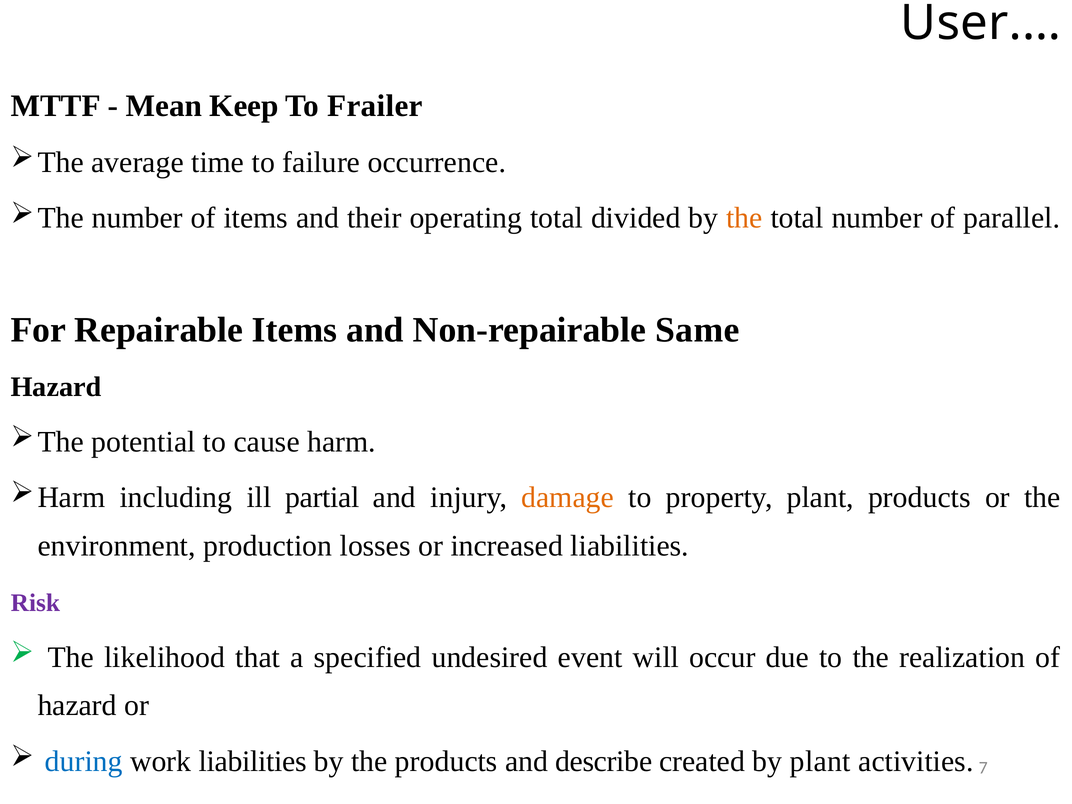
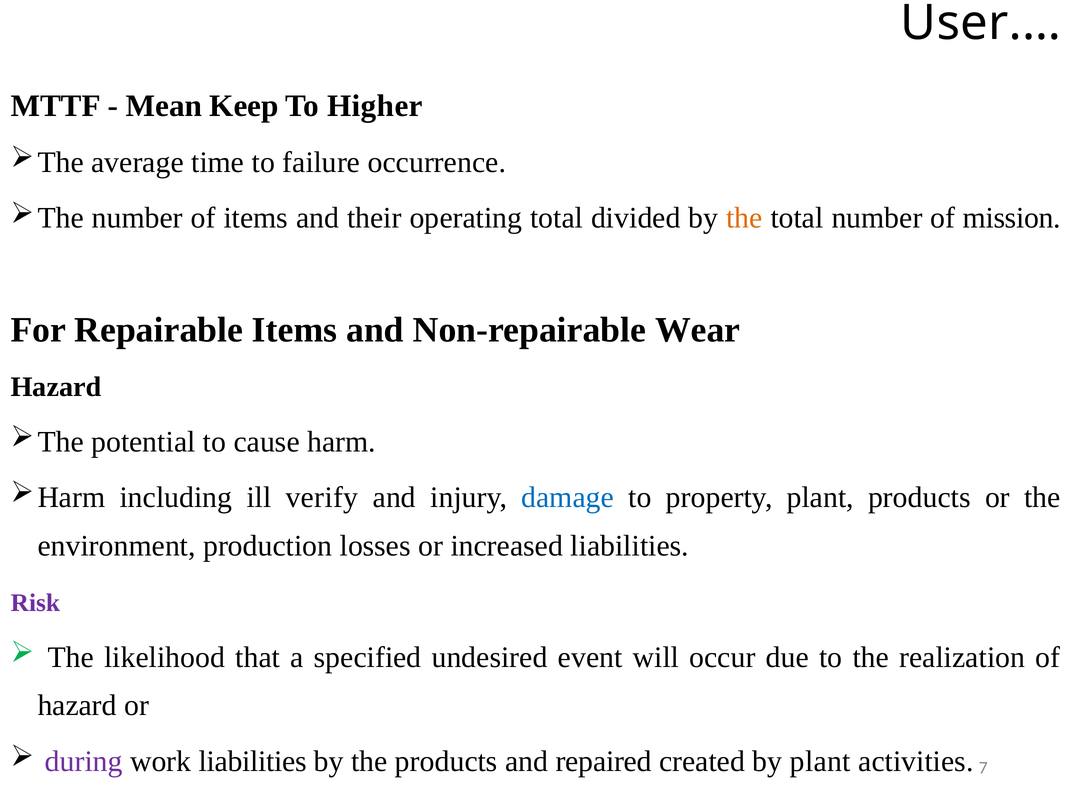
Frailer: Frailer -> Higher (375, 106)
parallel: parallel -> mission (1012, 218)
Same: Same -> Wear (698, 330)
partial: partial -> verify (322, 498)
damage colour: orange -> blue (568, 498)
during colour: blue -> purple (84, 761)
describe: describe -> repaired (604, 761)
